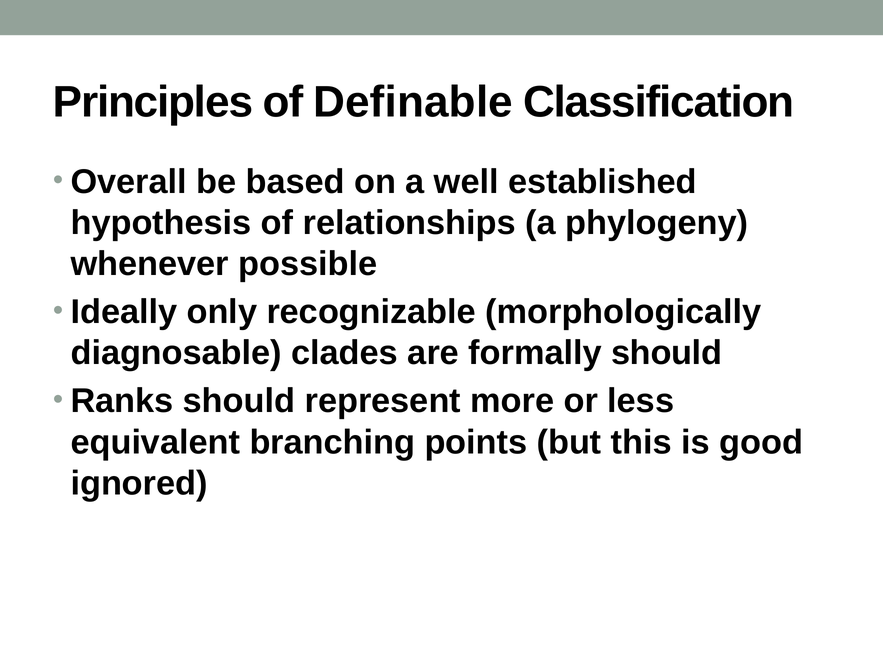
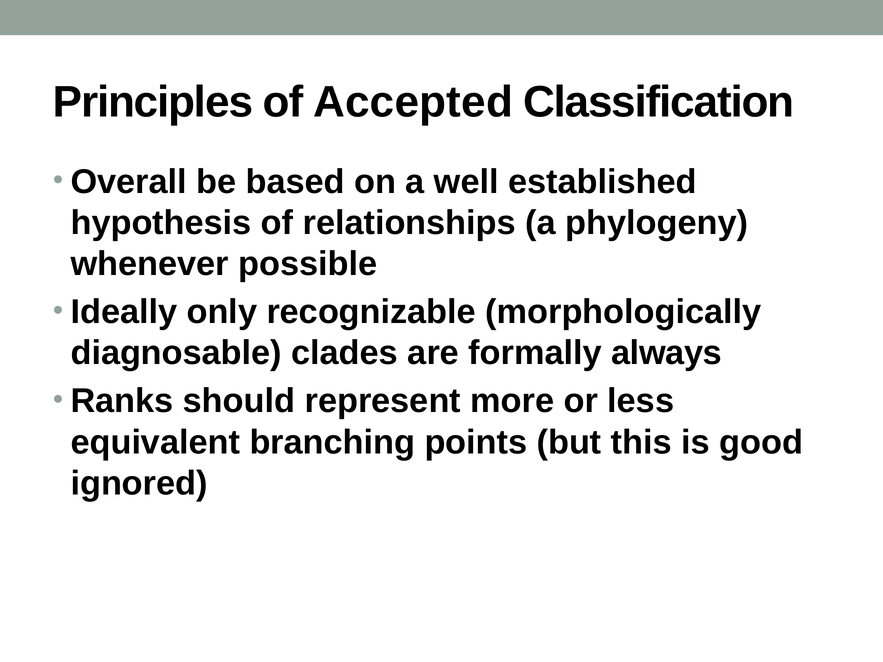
Definable: Definable -> Accepted (413, 102)
formally should: should -> always (667, 353)
